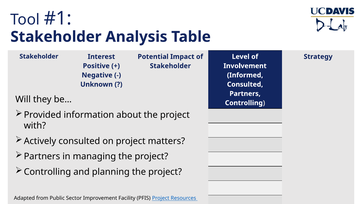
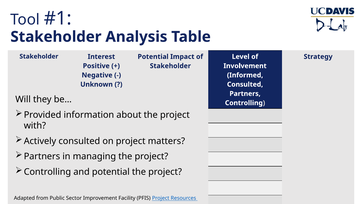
and planning: planning -> potential (111, 172)
